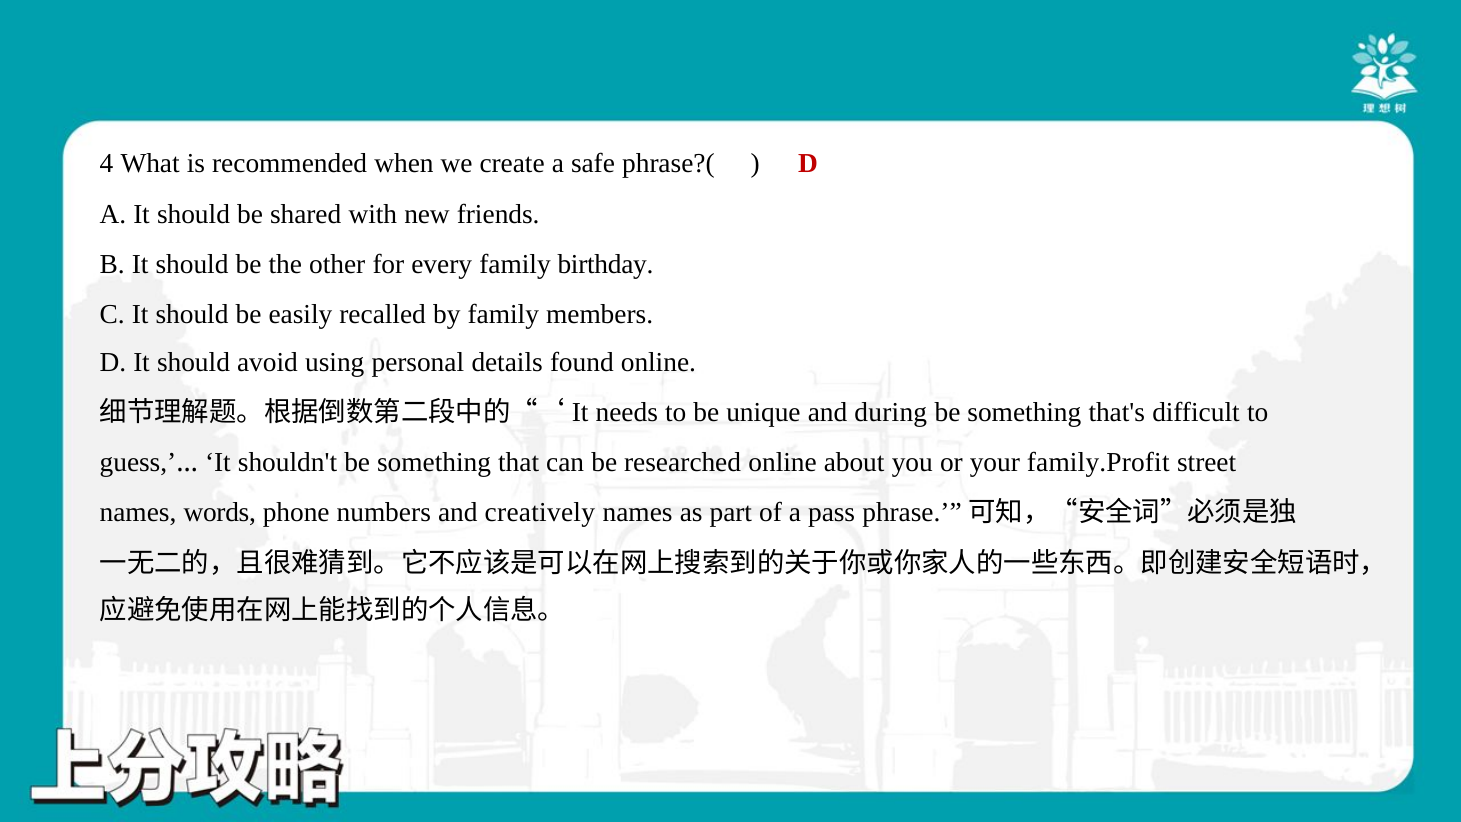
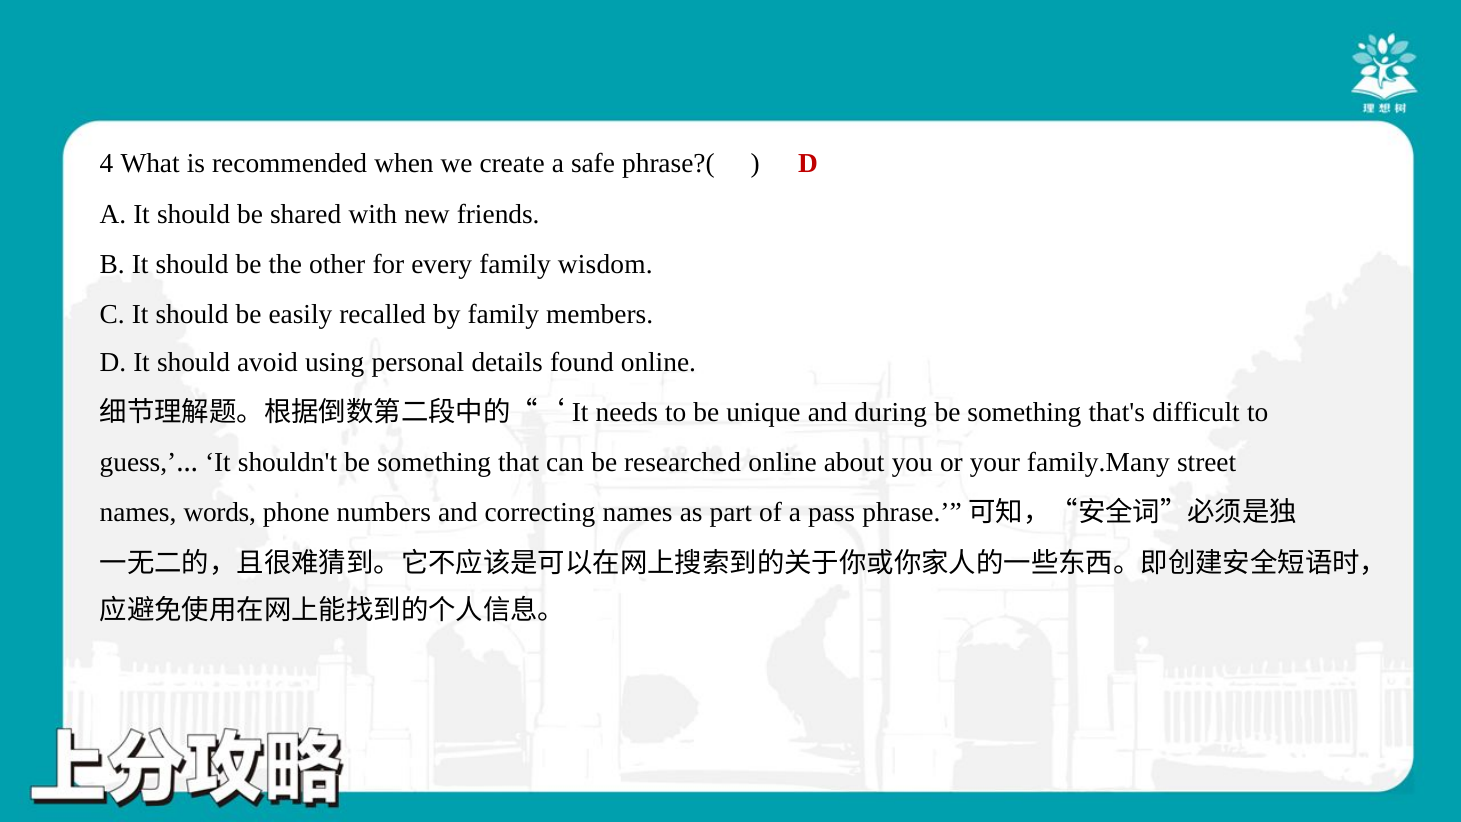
birthday: birthday -> wisdom (605, 265)
family.Profit: family.Profit -> family.Many (1098, 462)
creatively: creatively -> correcting (540, 513)
